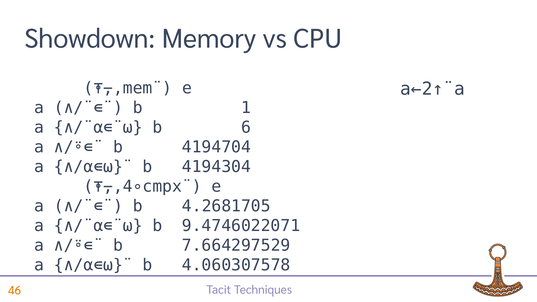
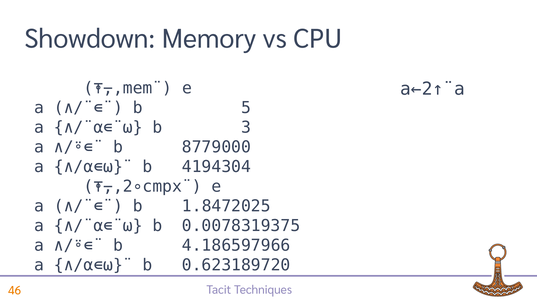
1: 1 -> 5 (246, 108)
6: 6 -> 3 (246, 127)
4194704: 4194704 -> 8779000 (216, 147)
⍕⍪,4∘cmpx¨: ⍕⍪,4∘cmpx¨ -> ⍕⍪,2∘cmpx¨ (143, 186)
4.2681705: 4.2681705 -> 1.8472025 (226, 206)
9.4746022071: 9.4746022071 -> 0.0078319375 (241, 226)
7.664297529: 7.664297529 -> 4.186597966 (236, 245)
4.060307578: 4.060307578 -> 0.623189720 (236, 265)
